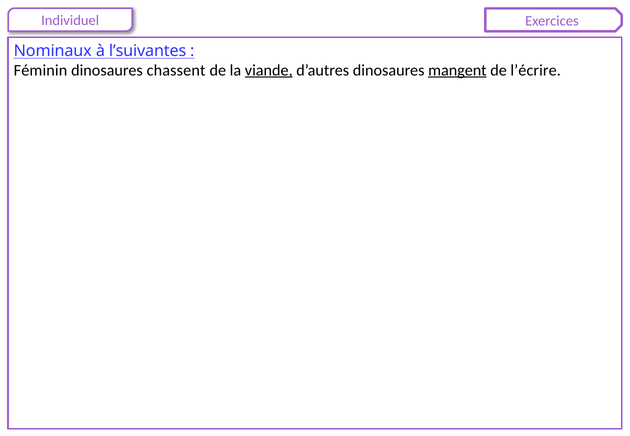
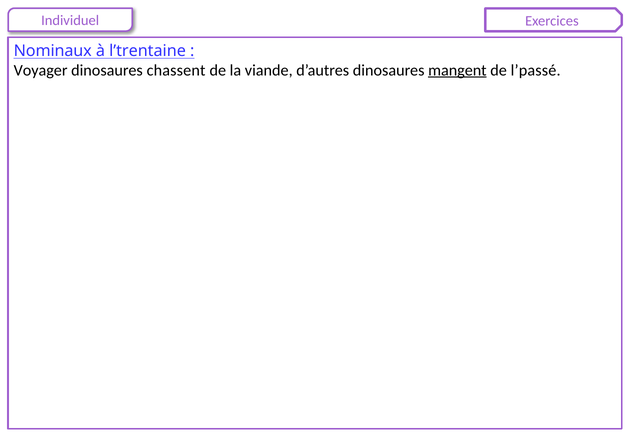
l’suivantes: l’suivantes -> l’trentaine (148, 51)
Féminin: Féminin -> Voyager (41, 70)
viande underline: present -> none (269, 70)
l’écrire: l’écrire -> l’passé (536, 70)
